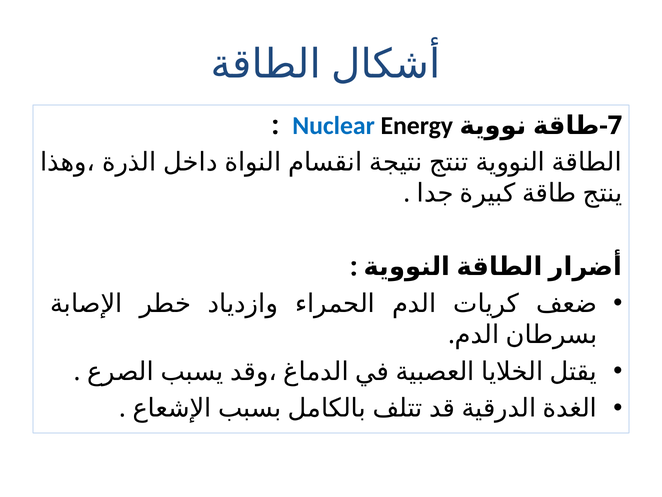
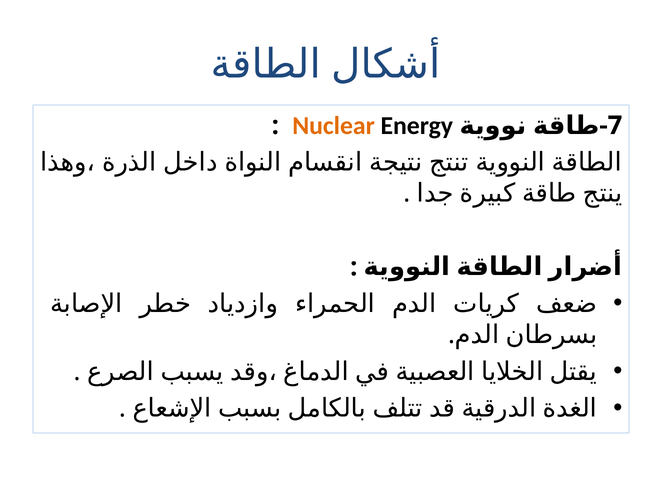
Nuclear colour: blue -> orange (334, 125)
